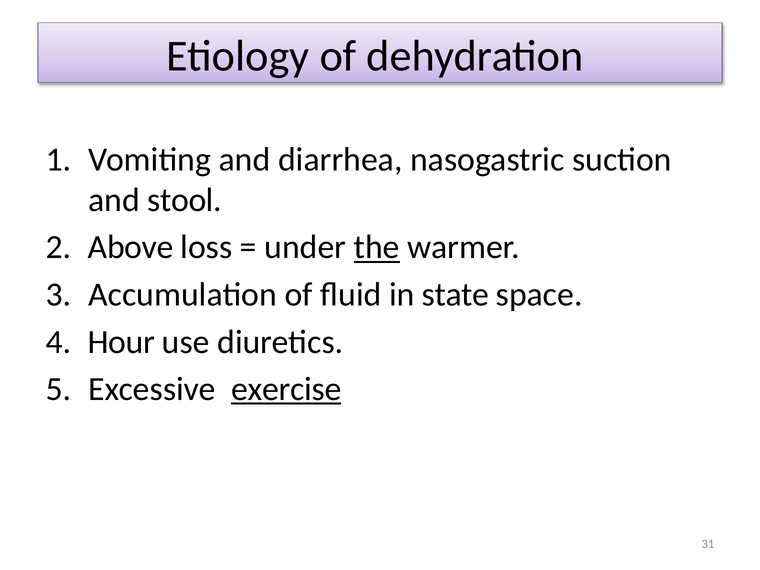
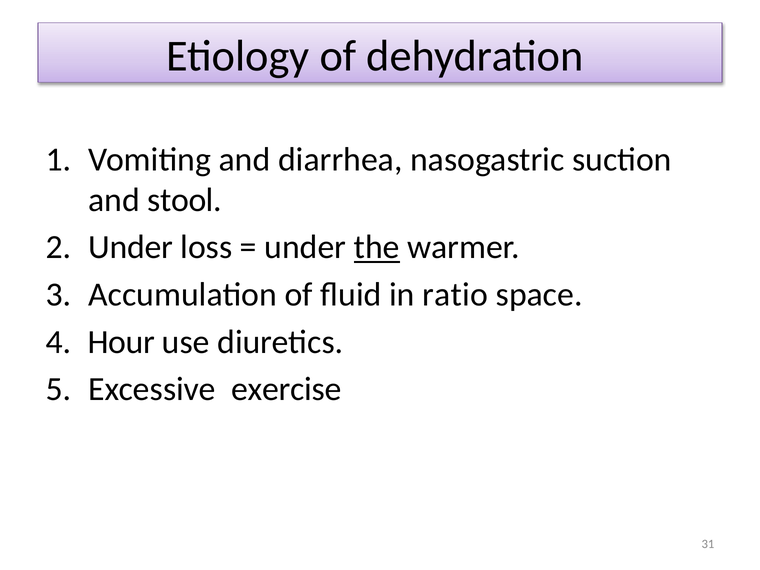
Above: Above -> Under (131, 247)
state: state -> ratio (455, 295)
exercise underline: present -> none (286, 389)
